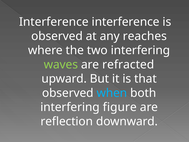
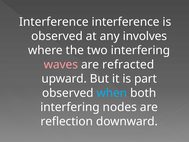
reaches: reaches -> involves (145, 36)
waves colour: light green -> pink (61, 64)
that: that -> part (146, 79)
figure: figure -> nodes (120, 107)
